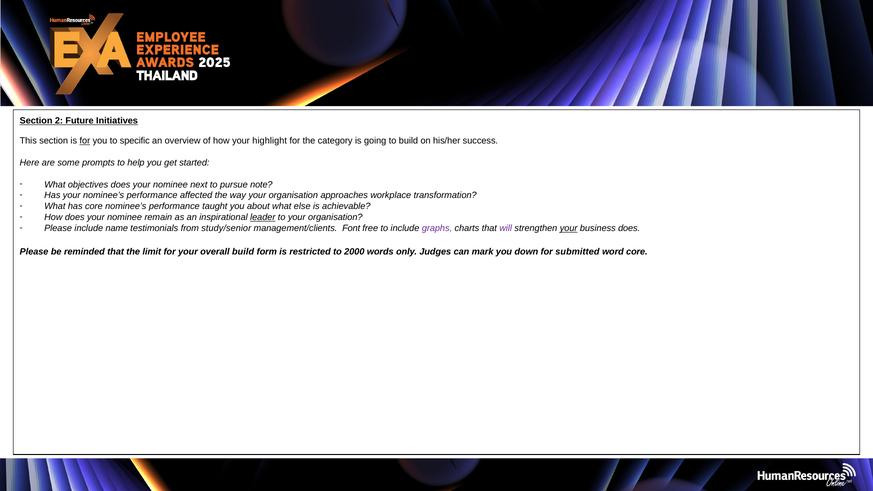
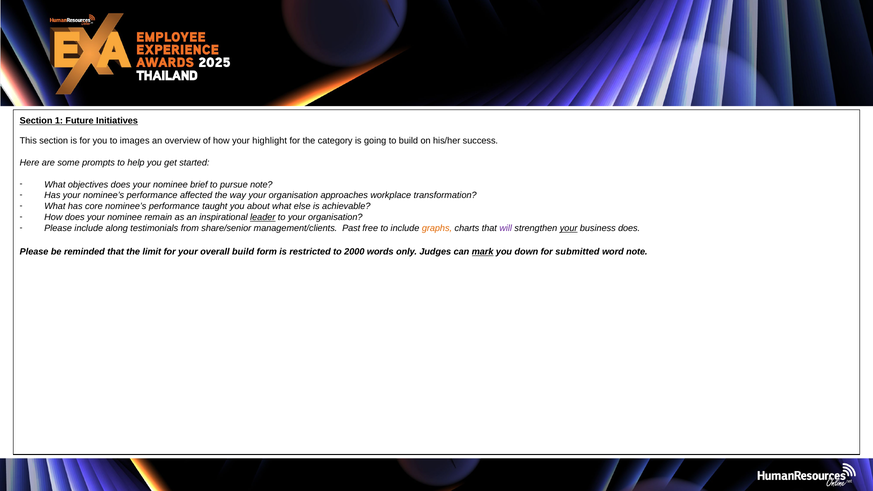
2: 2 -> 1 (59, 121)
for underline: present -> none (85, 141)
specific: specific -> images (135, 141)
next: next -> brief (199, 185)
name: name -> along (117, 228)
study/senior: study/senior -> share/senior (226, 228)
Font: Font -> Past (351, 228)
graphs colour: purple -> orange (437, 228)
mark underline: none -> present (483, 252)
word core: core -> note (637, 252)
